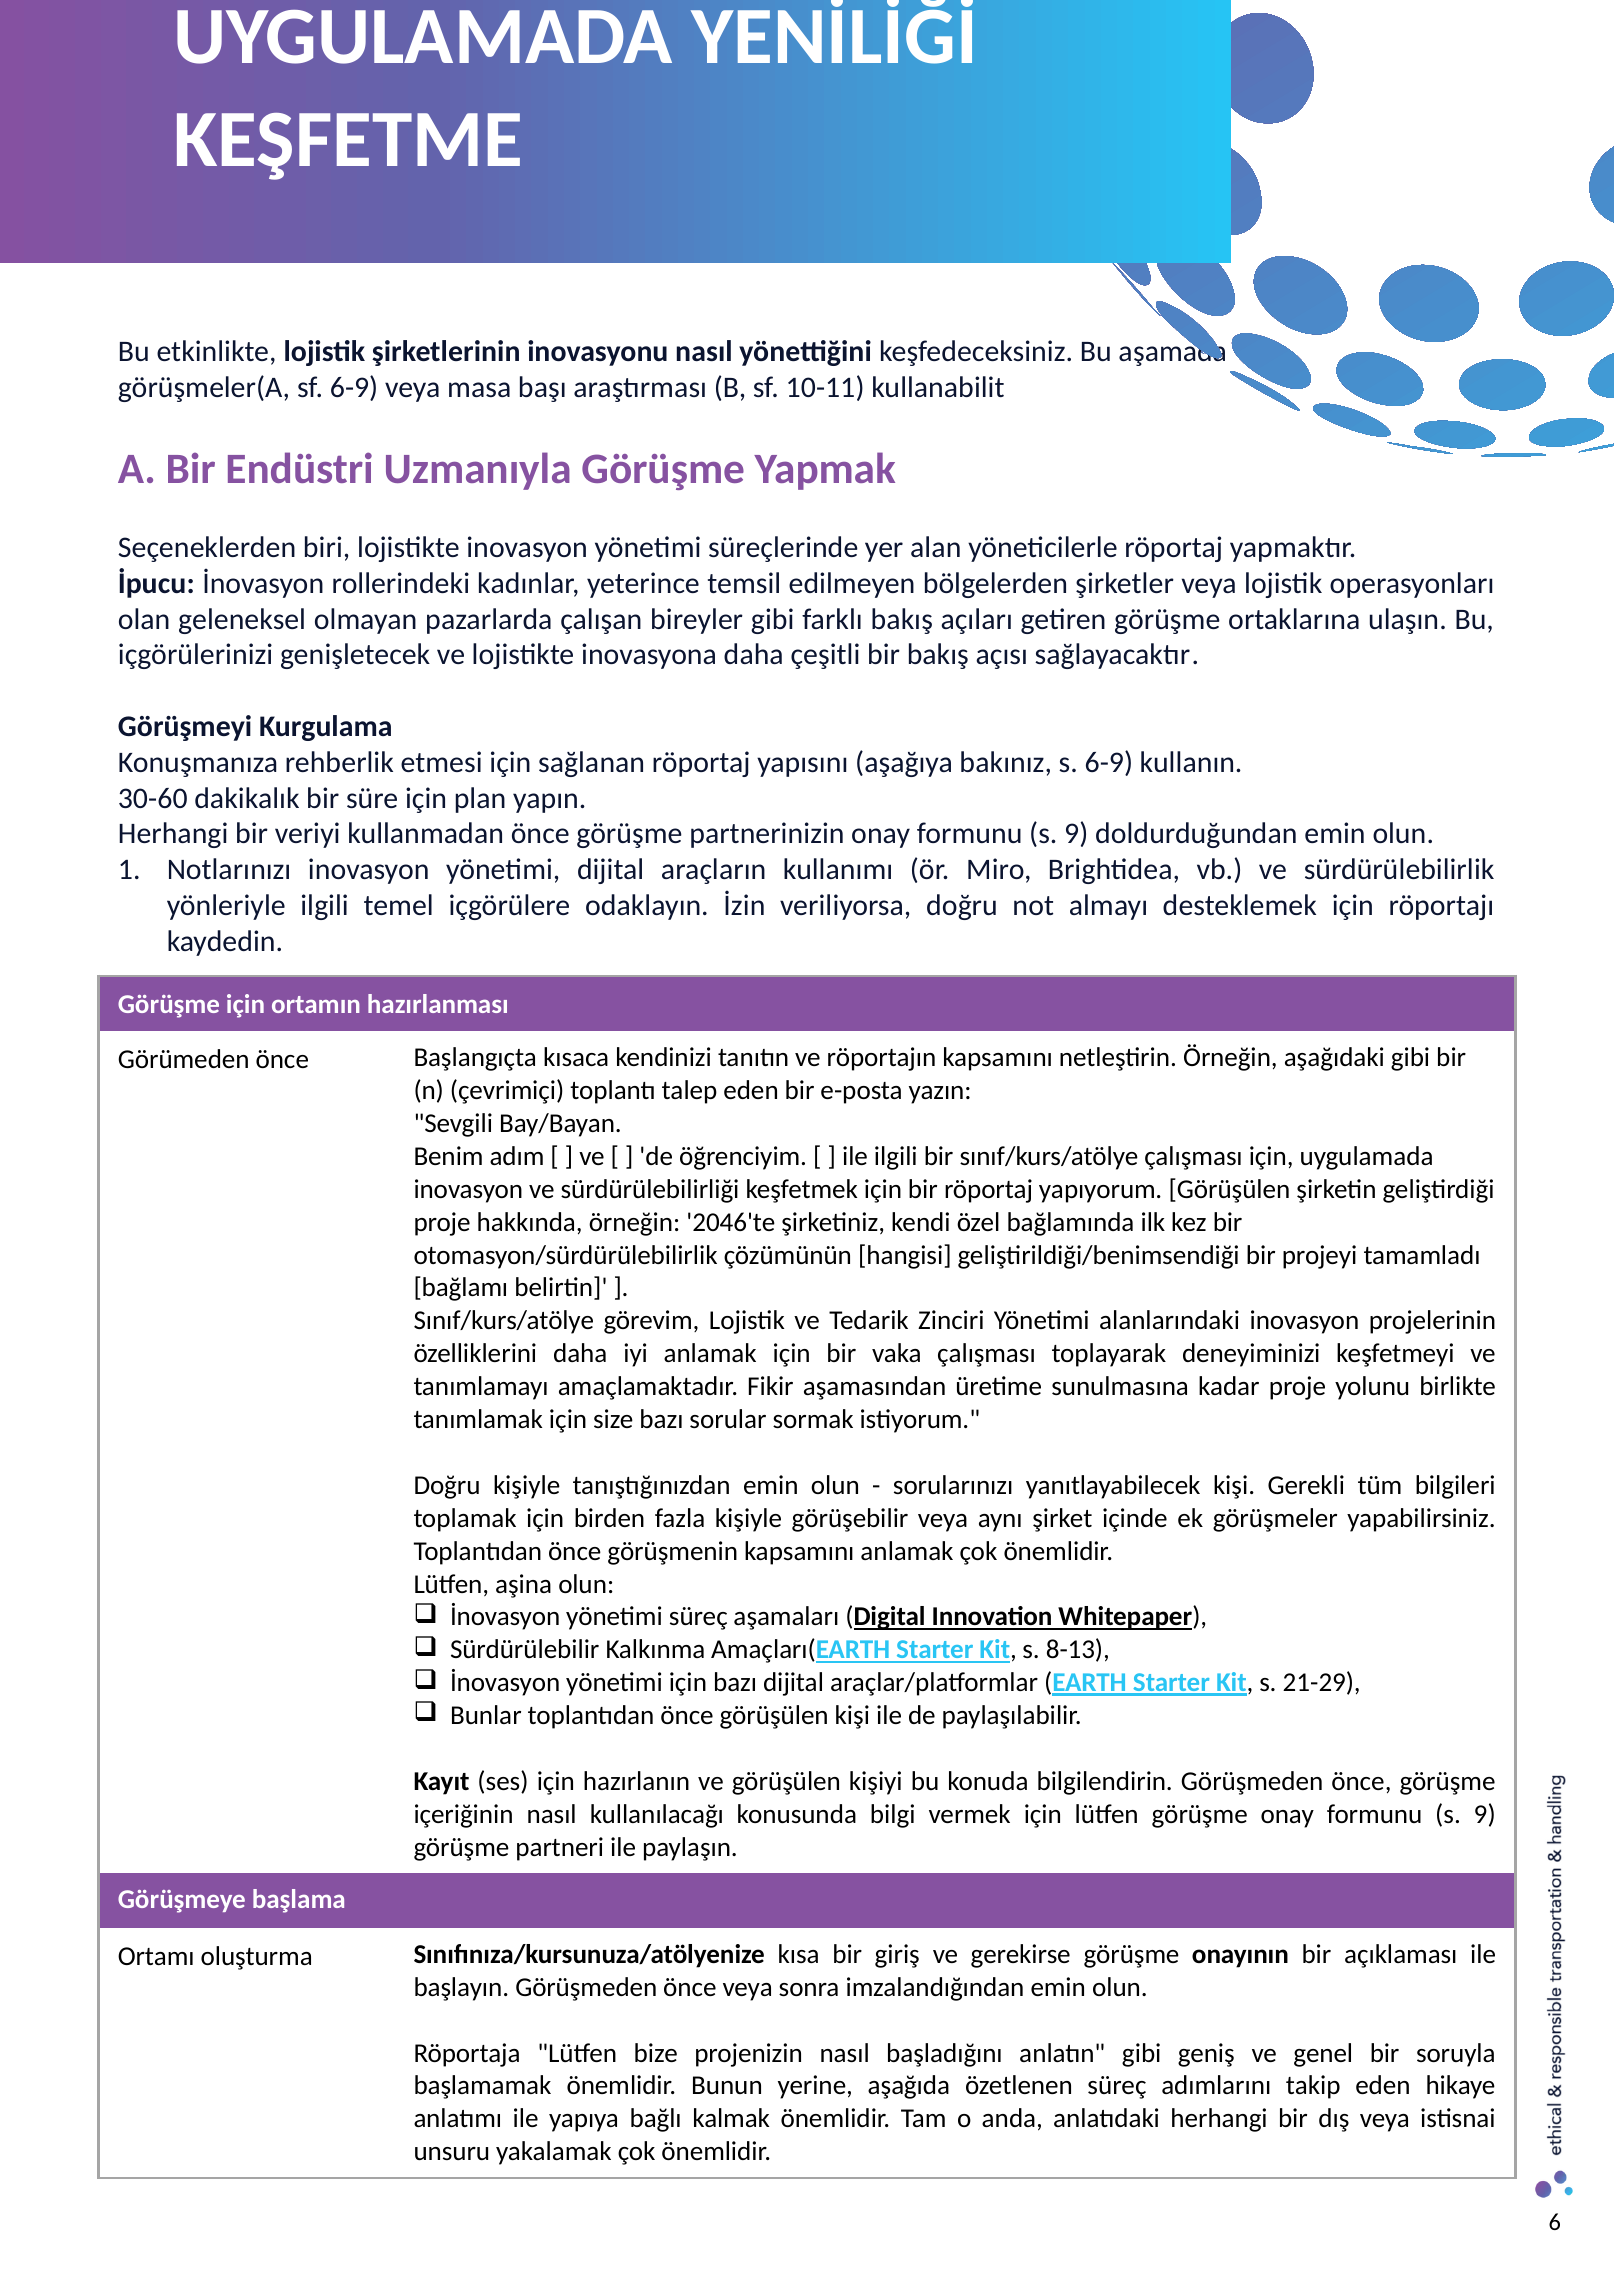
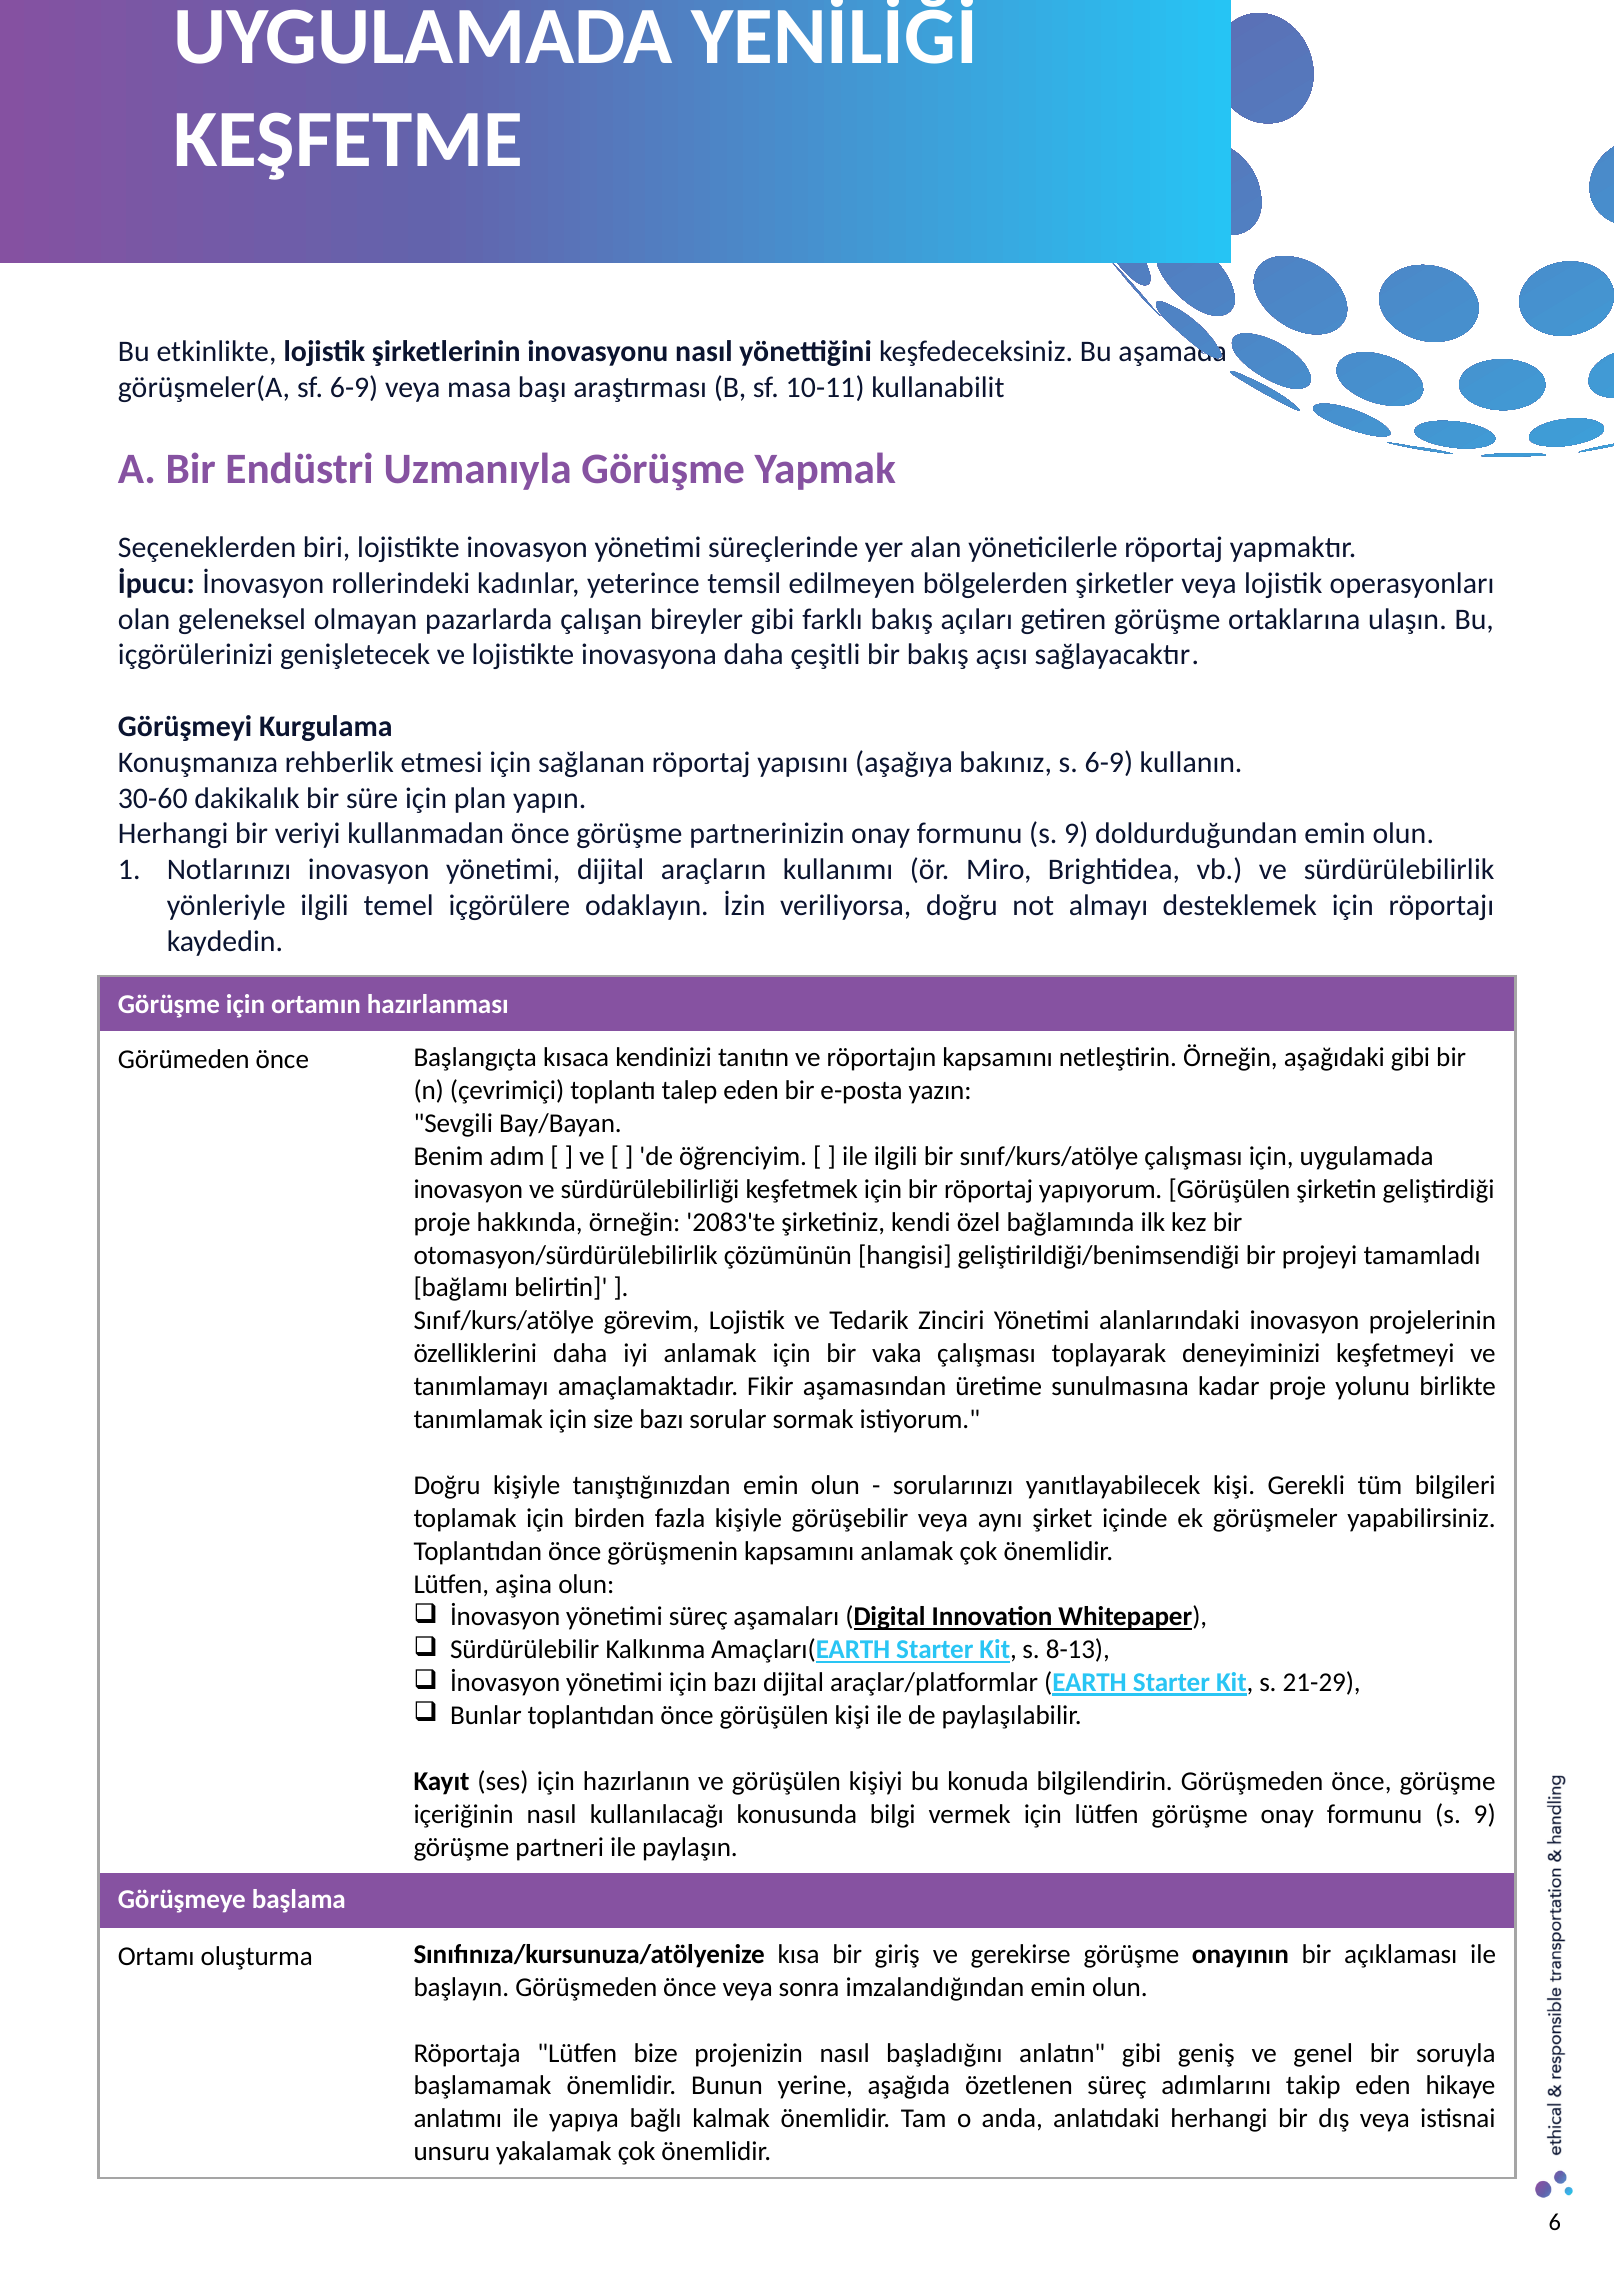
2046'te: 2046'te -> 2083'te (731, 1222)
